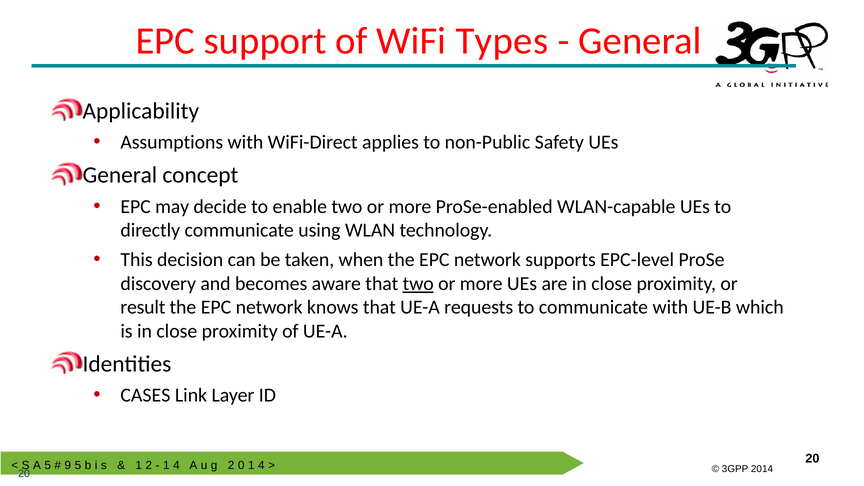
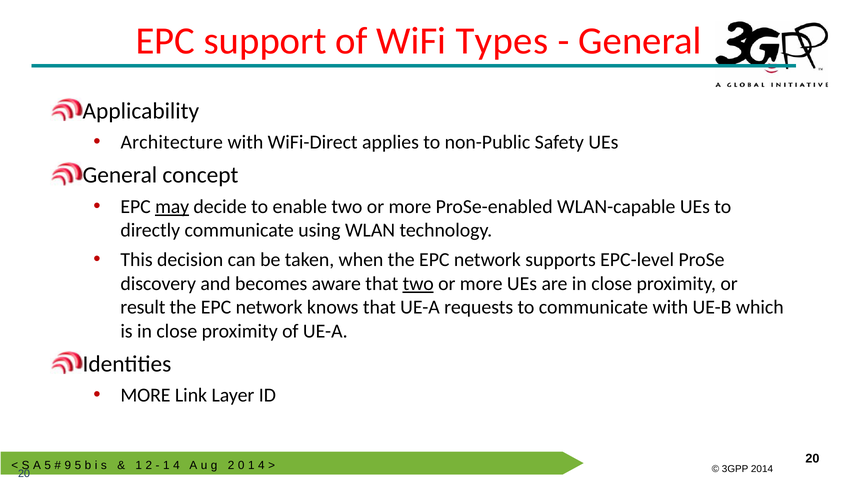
Assumptions: Assumptions -> Architecture (172, 142)
may underline: none -> present (172, 207)
CASES: CASES -> MORE (145, 396)
